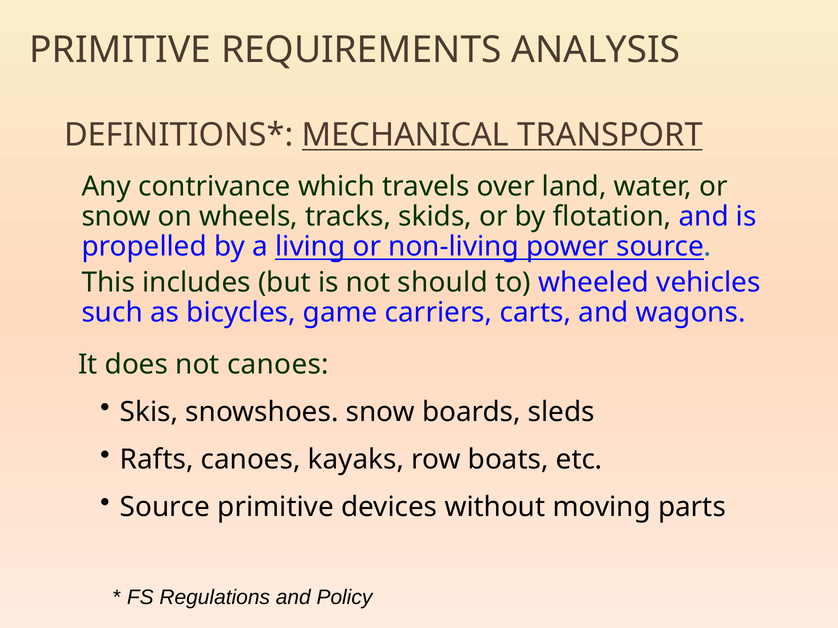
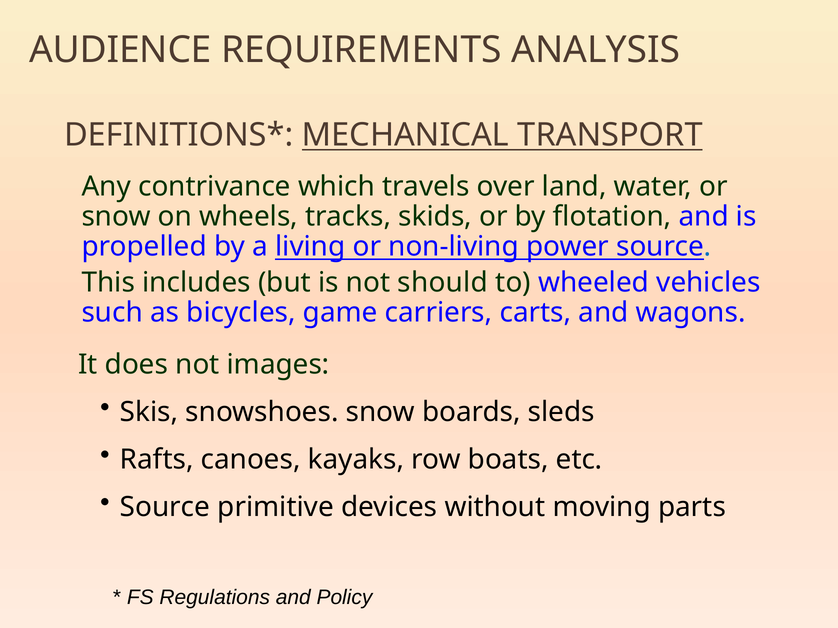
PRIMITIVE: PRIMITIVE -> AUDIENCE (120, 50)
not canoes: canoes -> images (278, 365)
